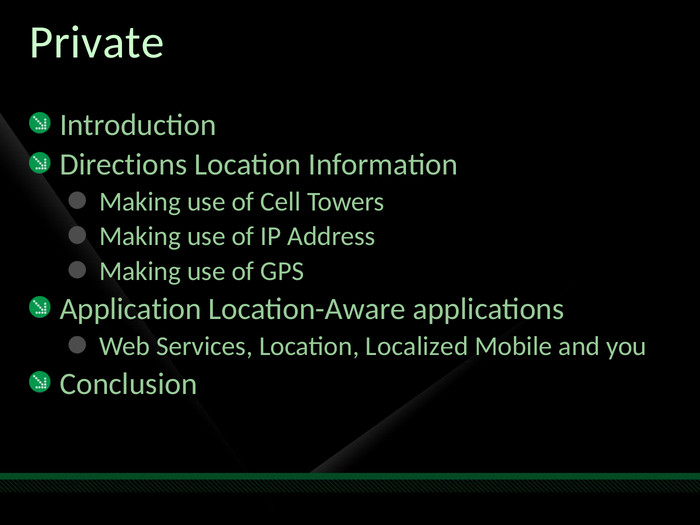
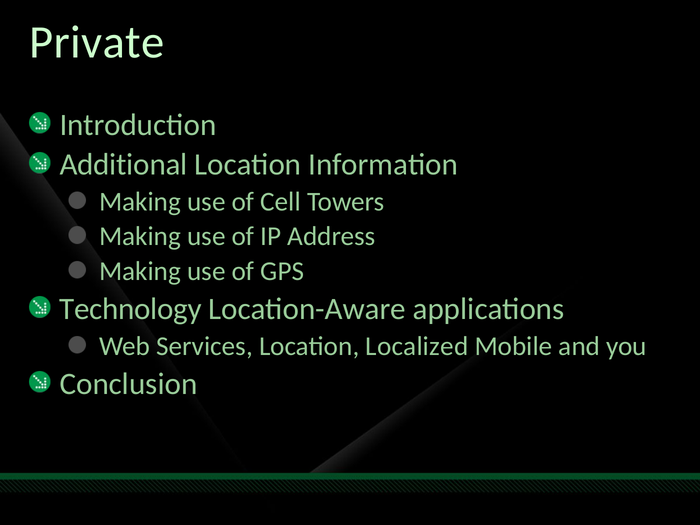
Directions: Directions -> Additional (123, 165)
Application: Application -> Technology (131, 309)
